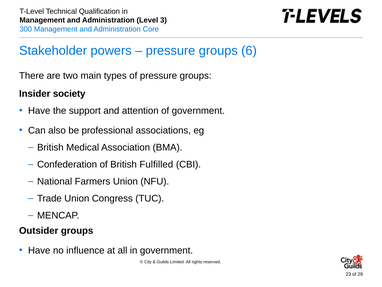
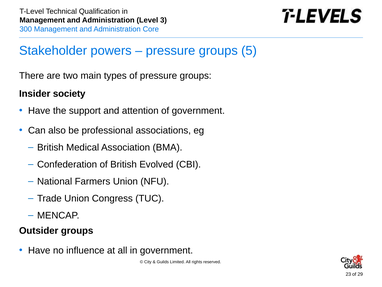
6: 6 -> 5 (249, 51)
Fulfilled: Fulfilled -> Evolved (156, 164)
